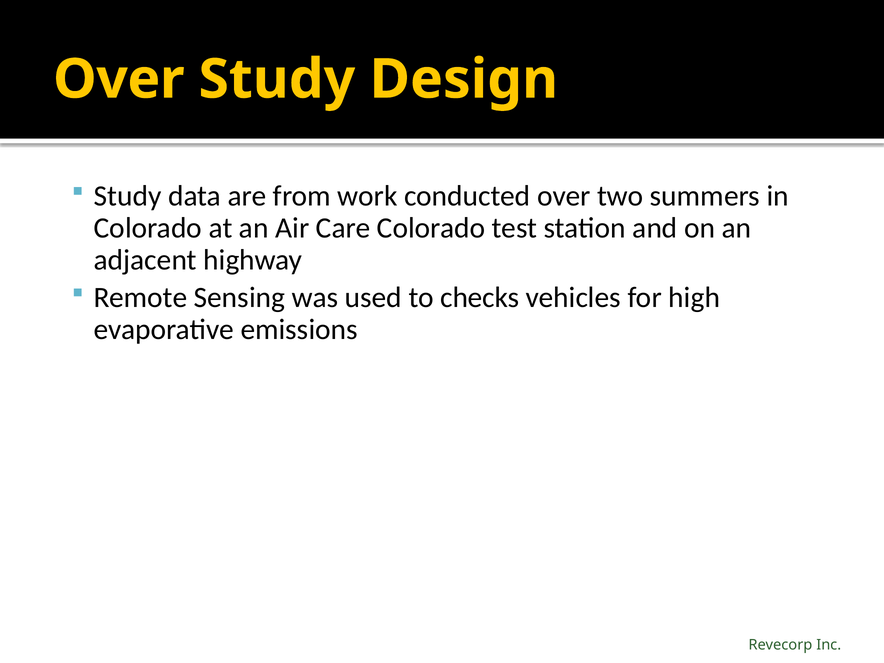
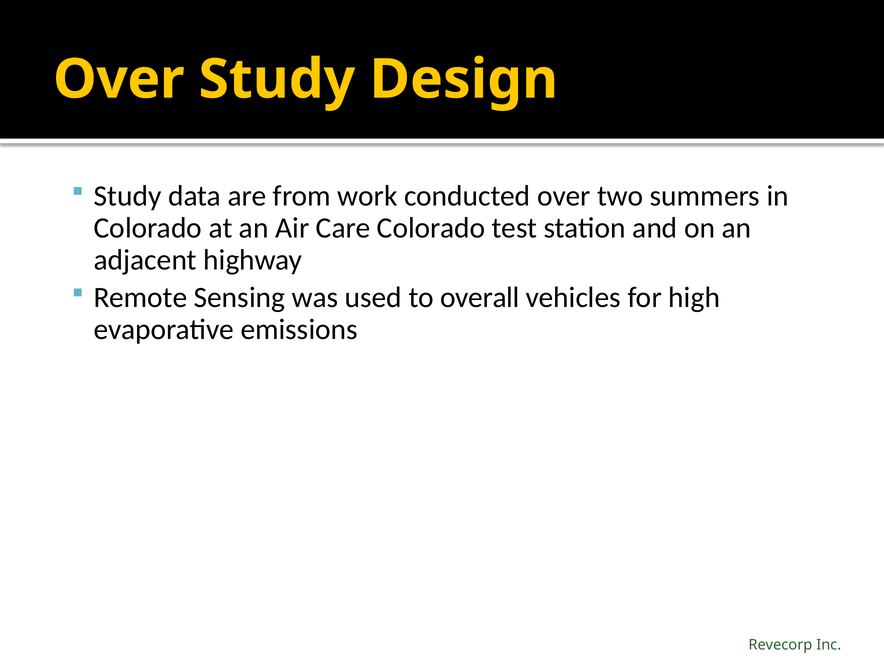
checks: checks -> overall (480, 297)
